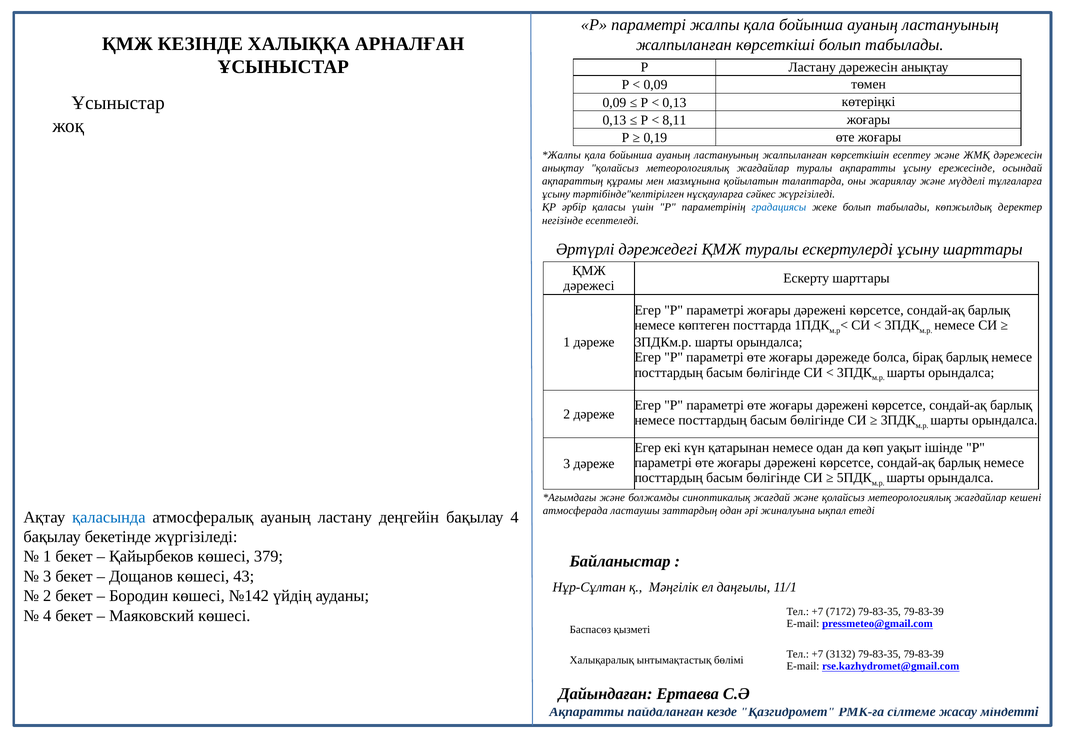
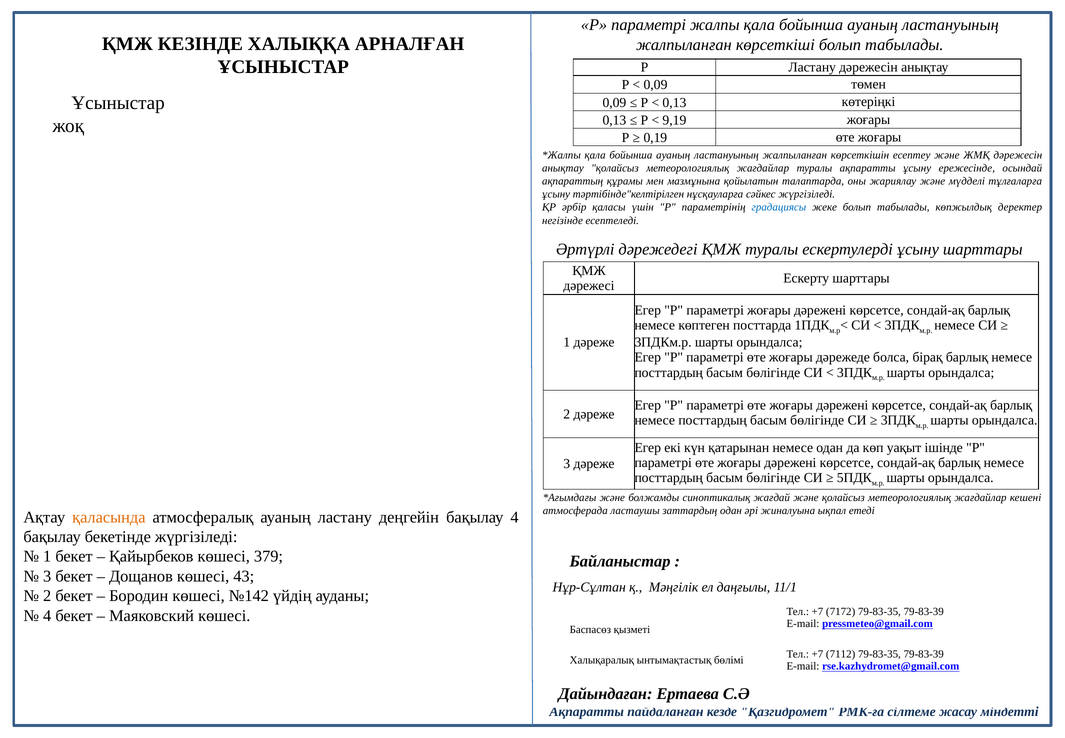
8,11: 8,11 -> 9,19 (674, 120)
қаласында colour: blue -> orange (109, 517)
3132: 3132 -> 7112 (841, 654)
